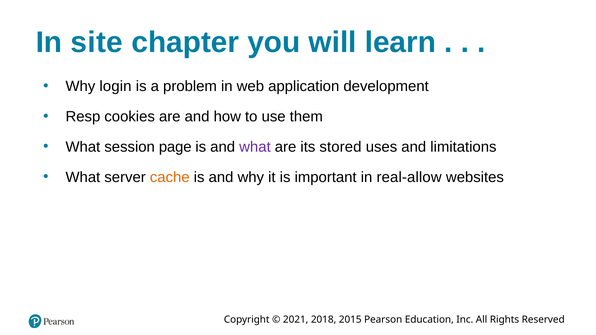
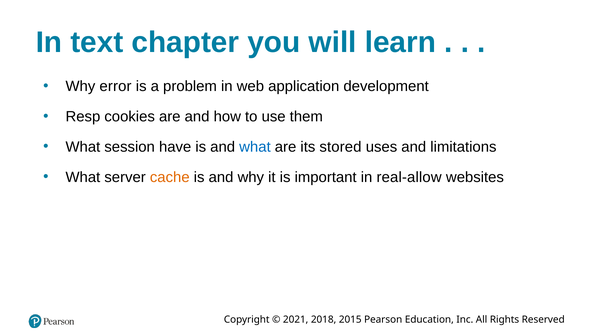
site: site -> text (97, 42)
login: login -> error (115, 86)
page: page -> have (175, 147)
what colour: purple -> blue (255, 147)
